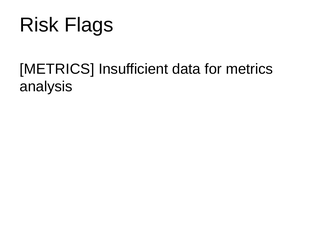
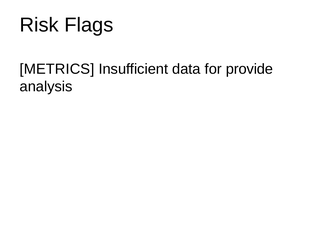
for metrics: metrics -> provide (249, 69)
